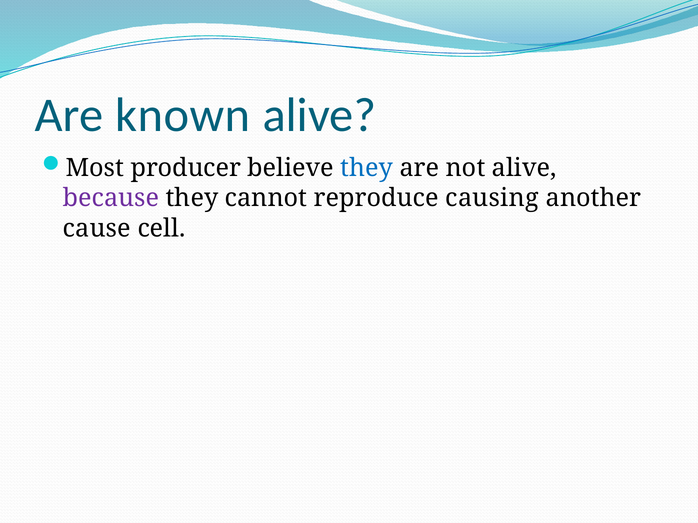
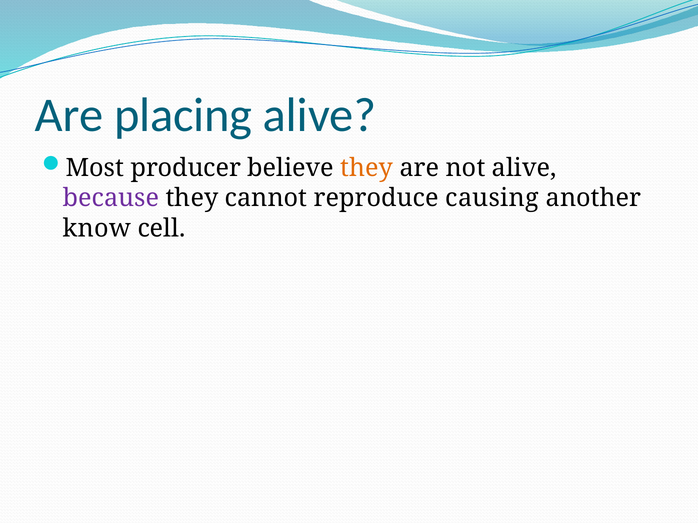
known: known -> placing (183, 115)
they colour: blue -> orange (367, 168)
cause: cause -> know (97, 229)
